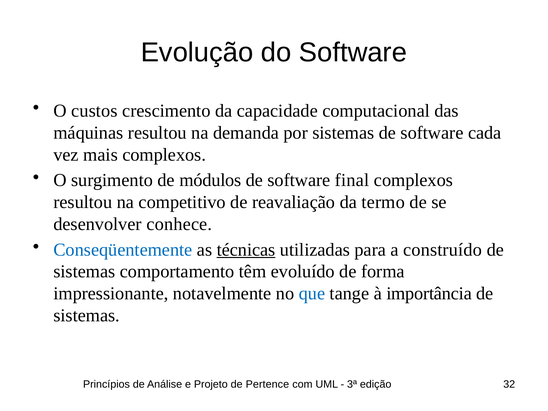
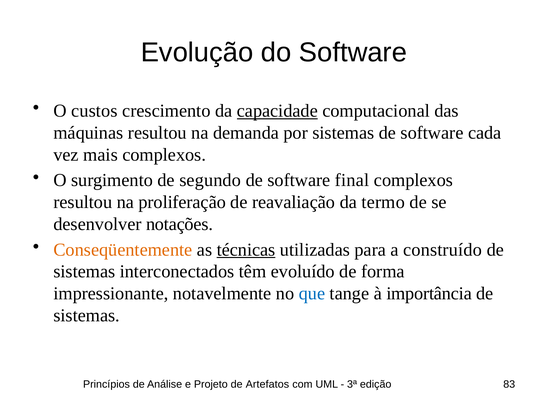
capacidade underline: none -> present (277, 111)
módulos: módulos -> segundo (210, 180)
competitivo: competitivo -> proliferação (182, 202)
conhece: conhece -> notações (180, 224)
Conseqüentemente colour: blue -> orange (123, 250)
comportamento: comportamento -> interconectados (177, 272)
Pertence: Pertence -> Artefatos (267, 384)
32: 32 -> 83 (509, 384)
